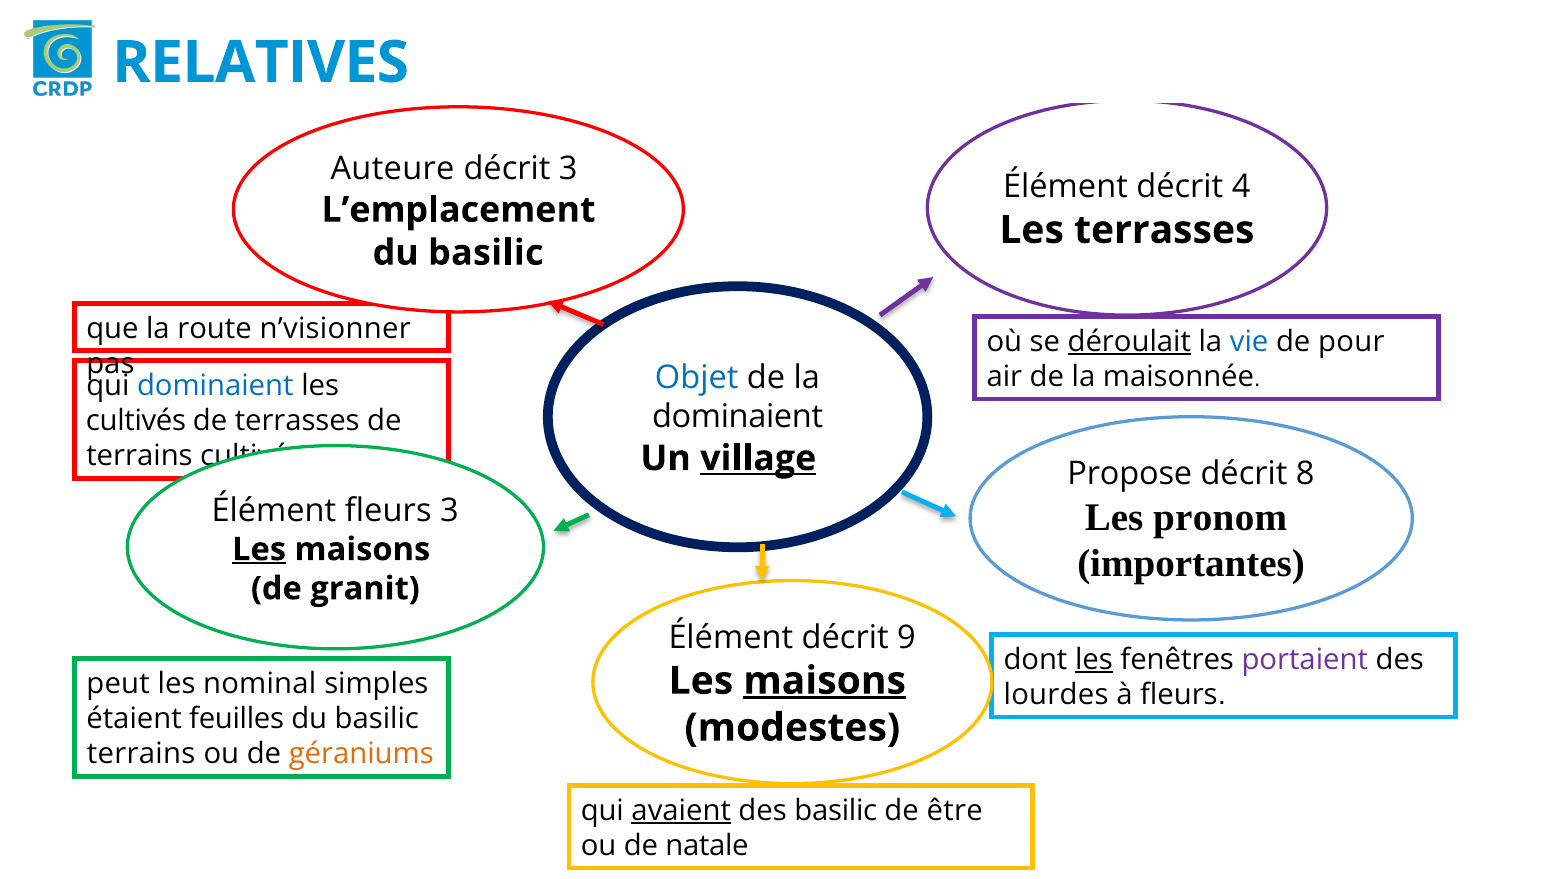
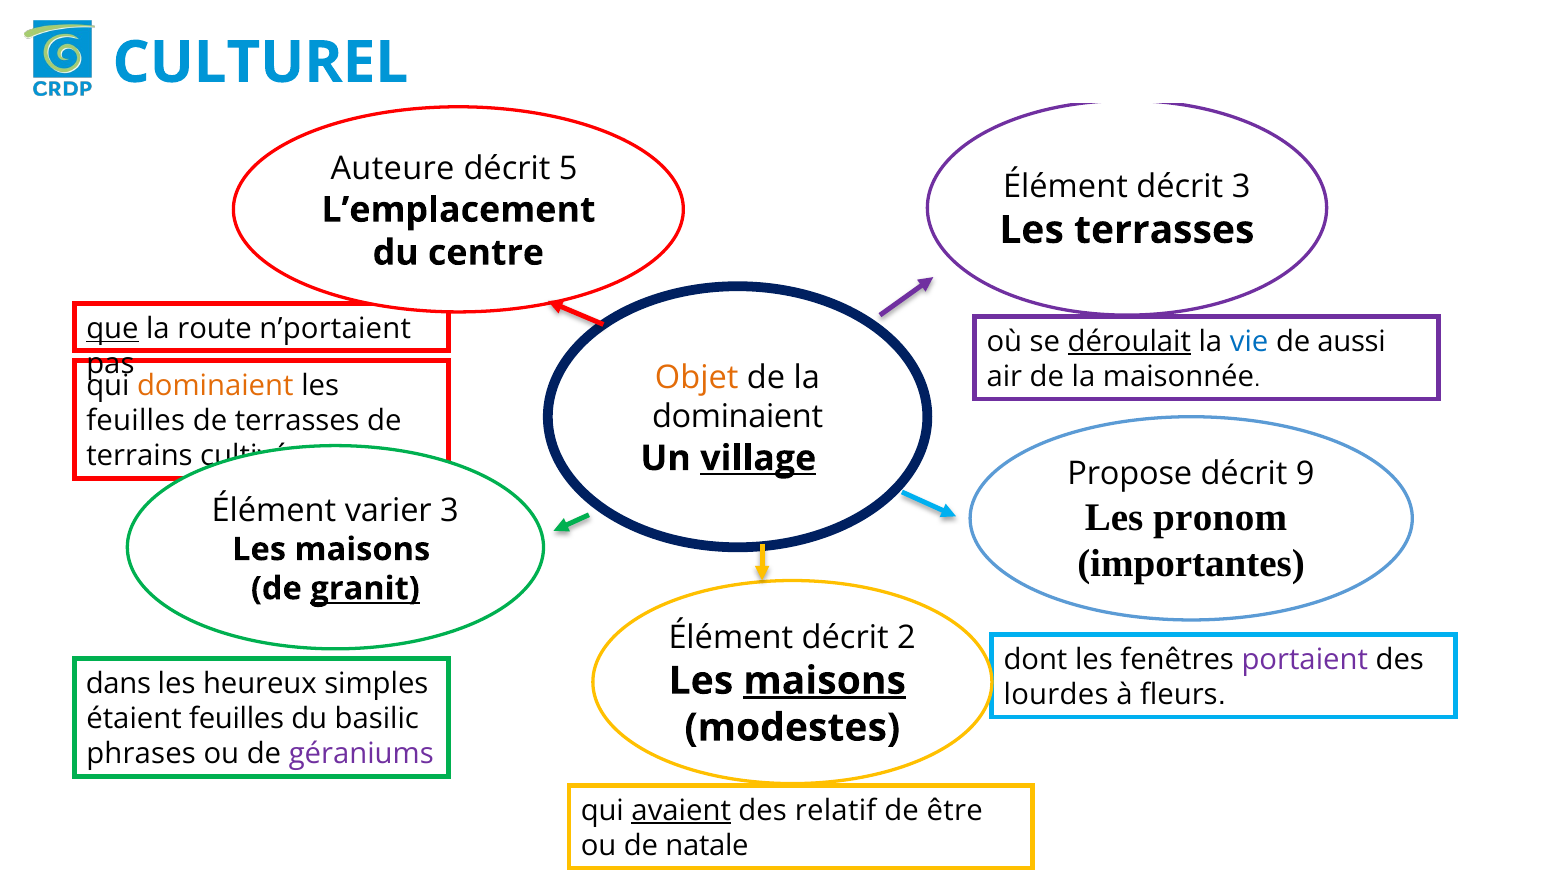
RELATIVES: RELATIVES -> CULTUREL (260, 63)
décrit 3: 3 -> 5 (568, 169)
décrit 4: 4 -> 3 (1241, 187)
basilic: basilic -> centre (486, 253)
que underline: none -> present (112, 329)
n’visionner: n’visionner -> n’portaient (335, 329)
pour: pour -> aussi (1352, 342)
Objet colour: blue -> orange (697, 378)
dominaient colour: blue -> orange (215, 386)
cultivés: cultivés -> feuilles (136, 421)
8: 8 -> 9 (1305, 474)
Élément fleurs: fleurs -> varier (388, 510)
Les underline: present -> none (259, 550)
granit underline: none -> present (365, 589)
9: 9 -> 2 (906, 638)
les underline: present -> none (1094, 660)
peut: peut -> dans (118, 684)
nominal: nominal -> heureux (260, 684)
terrains: terrains -> phrases (141, 754)
géraniums colour: orange -> purple (361, 754)
des basilic: basilic -> relatif (836, 811)
